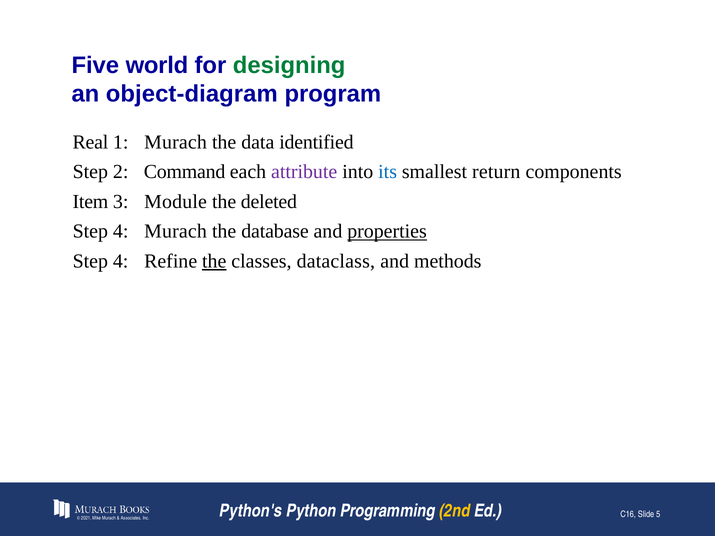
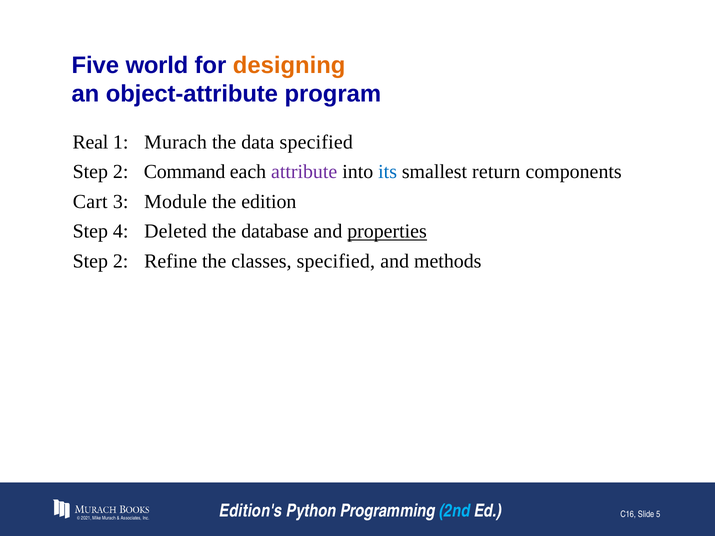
designing colour: green -> orange (289, 66)
object-diagram: object-diagram -> object-attribute (192, 94)
data identified: identified -> specified (316, 142)
Item: Item -> Cart (90, 202)
deleted: deleted -> edition (269, 202)
4 Murach: Murach -> Deleted (176, 231)
4: 4 -> 2 (121, 261)
the underline: present -> none (214, 261)
classes dataclass: dataclass -> specified (336, 261)
Python's: Python's -> Edition's (251, 511)
2nd colour: yellow -> light blue (455, 511)
